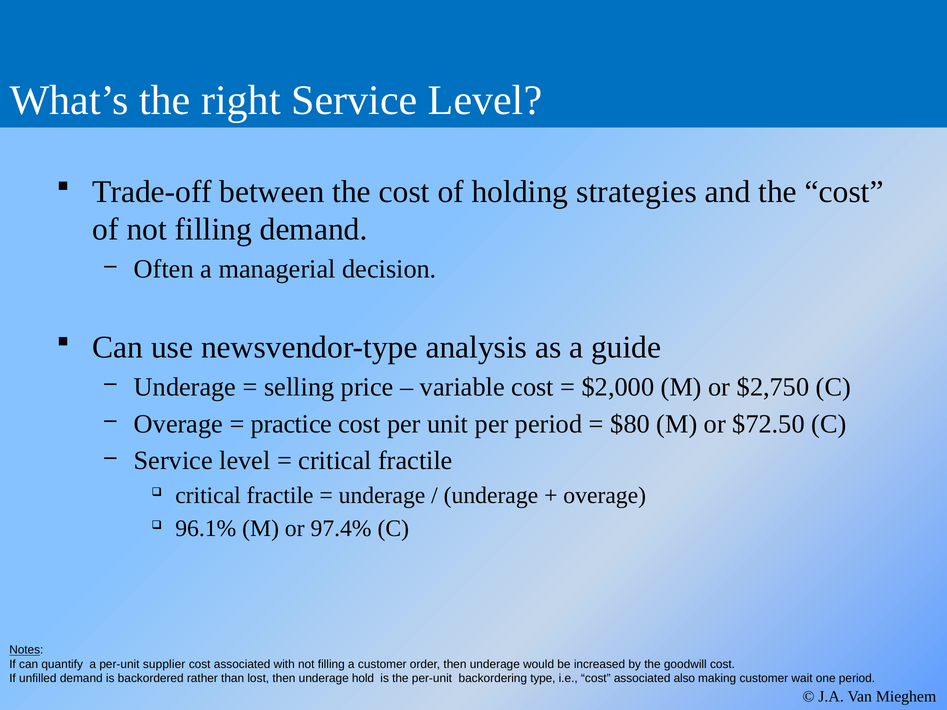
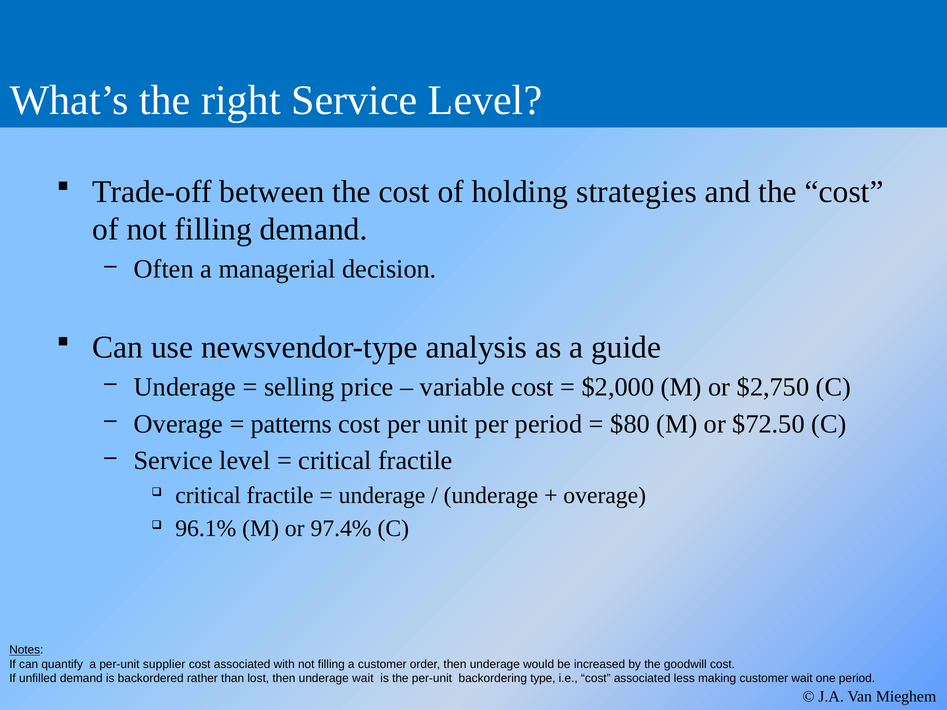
practice: practice -> patterns (291, 424)
underage hold: hold -> wait (363, 679)
also: also -> less (684, 679)
